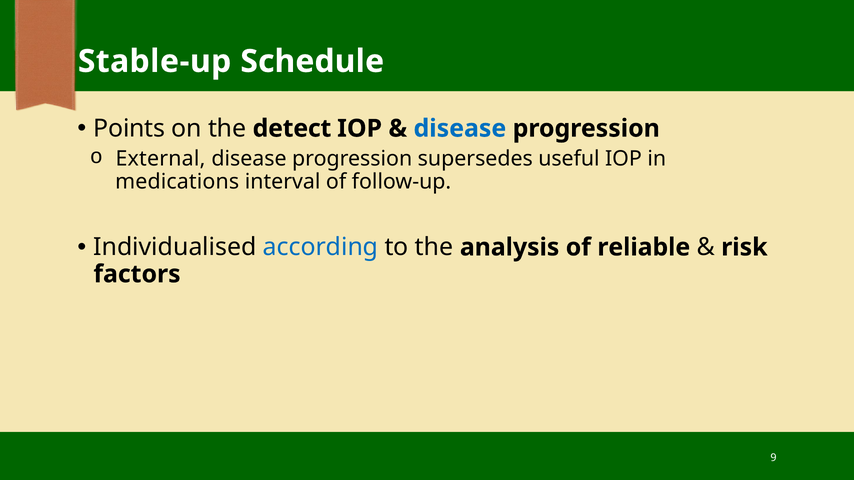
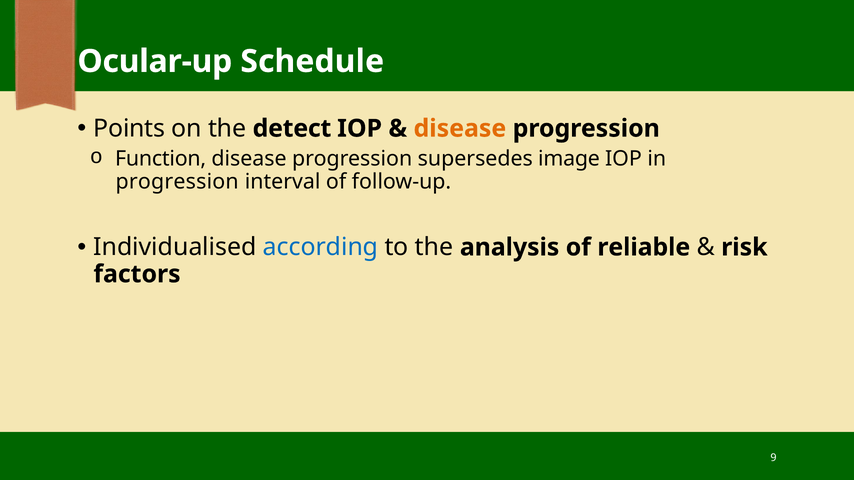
Stable-up: Stable-up -> Ocular-up (155, 61)
disease colour: blue -> orange (460, 129)
External: External -> Function (161, 159)
useful: useful -> image (569, 159)
medications: medications -> progression (177, 182)
